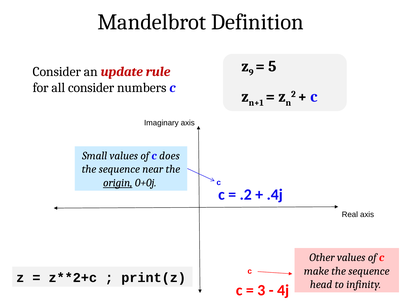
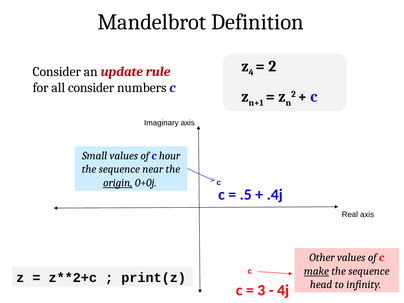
9: 9 -> 4 (251, 72)
5: 5 -> 2 (272, 66)
does: does -> hour (170, 156)
.2: .2 -> .5 (246, 195)
make underline: none -> present (316, 271)
